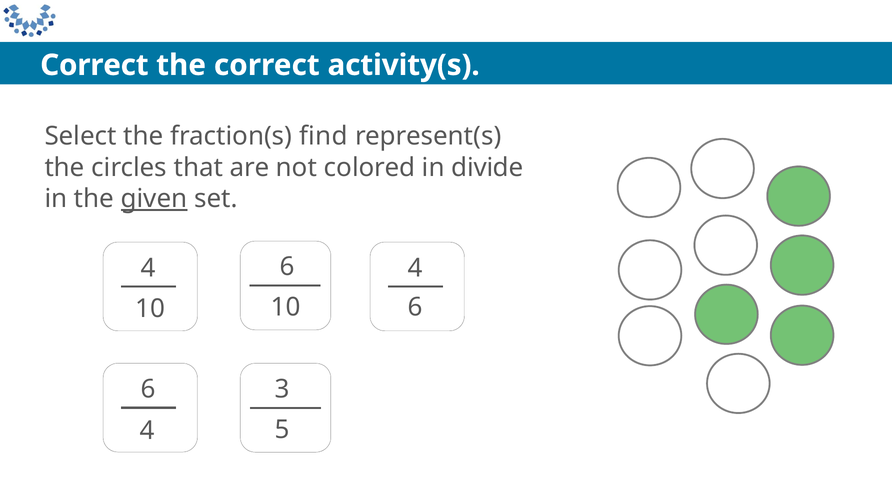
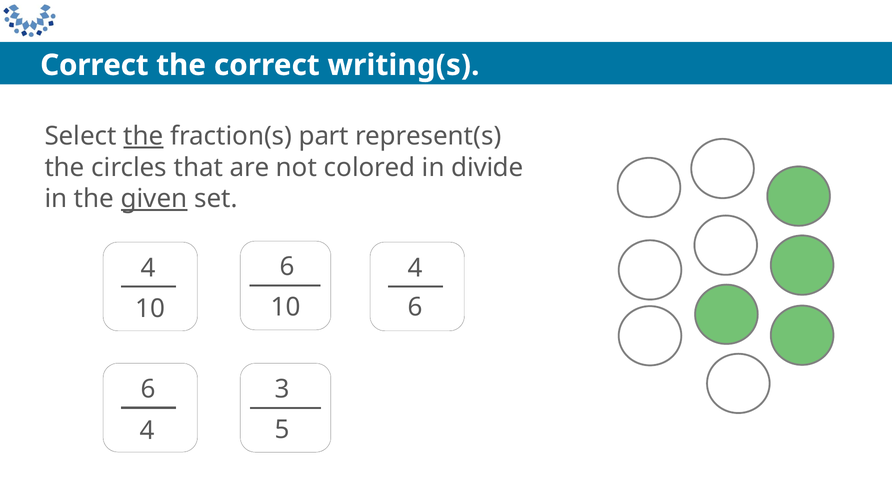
activity(s: activity(s -> writing(s (403, 65)
the underline: none -> present (143, 136)
find: find -> part (324, 136)
